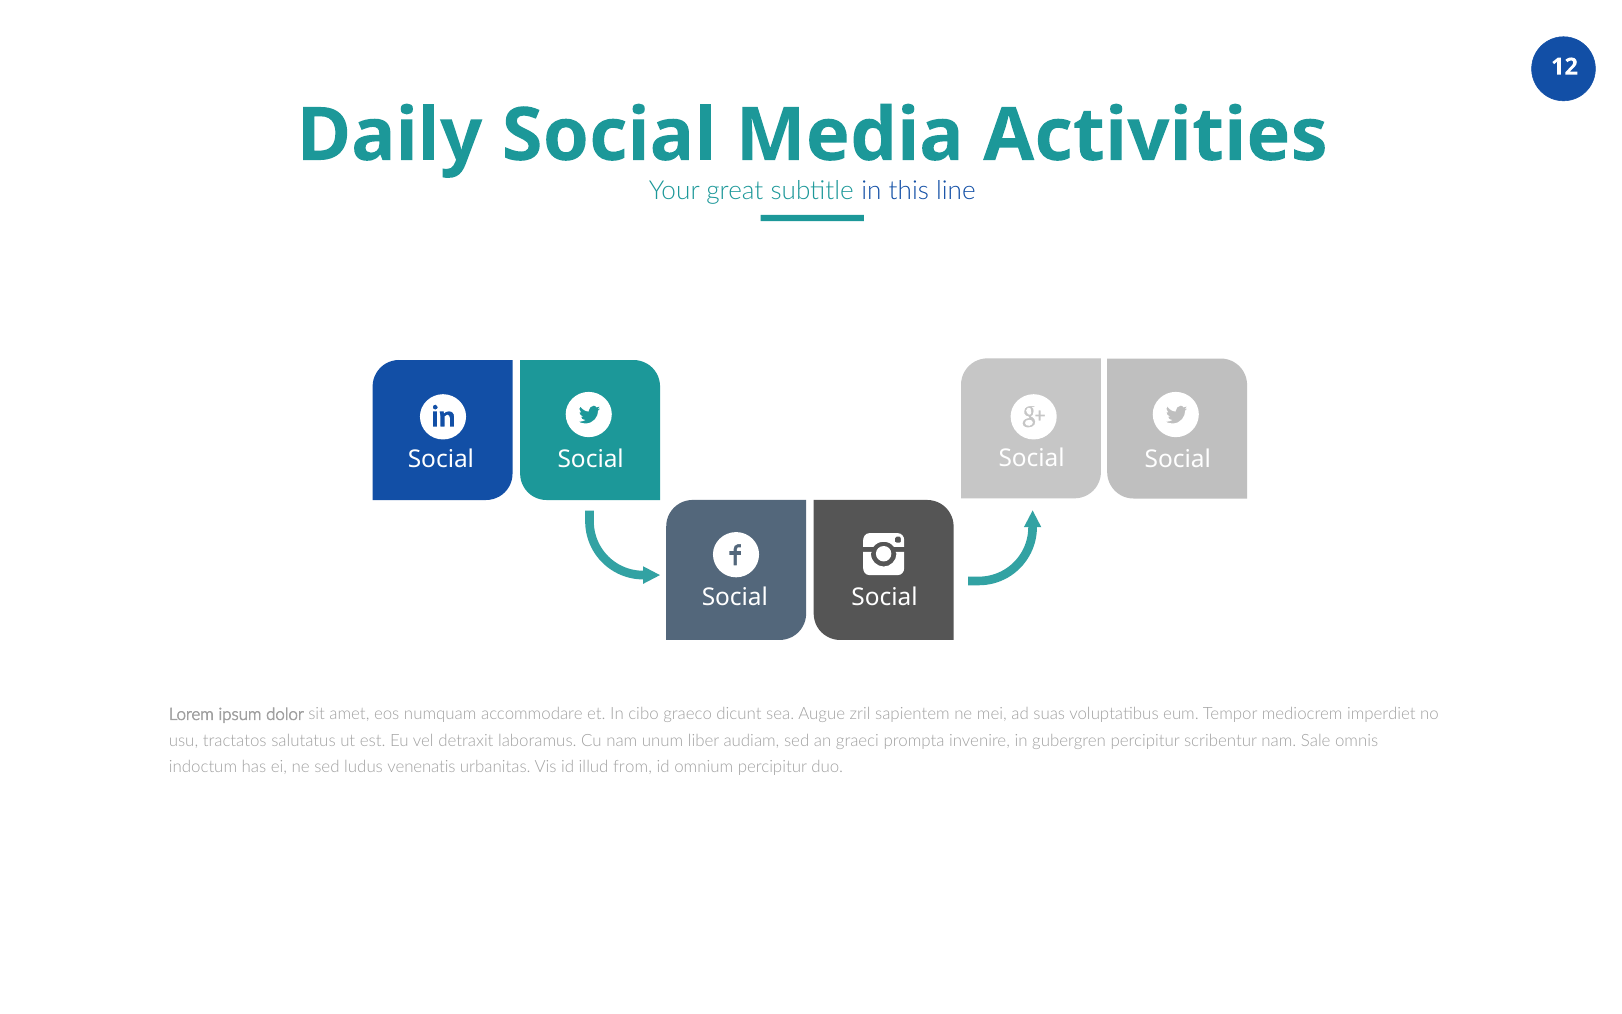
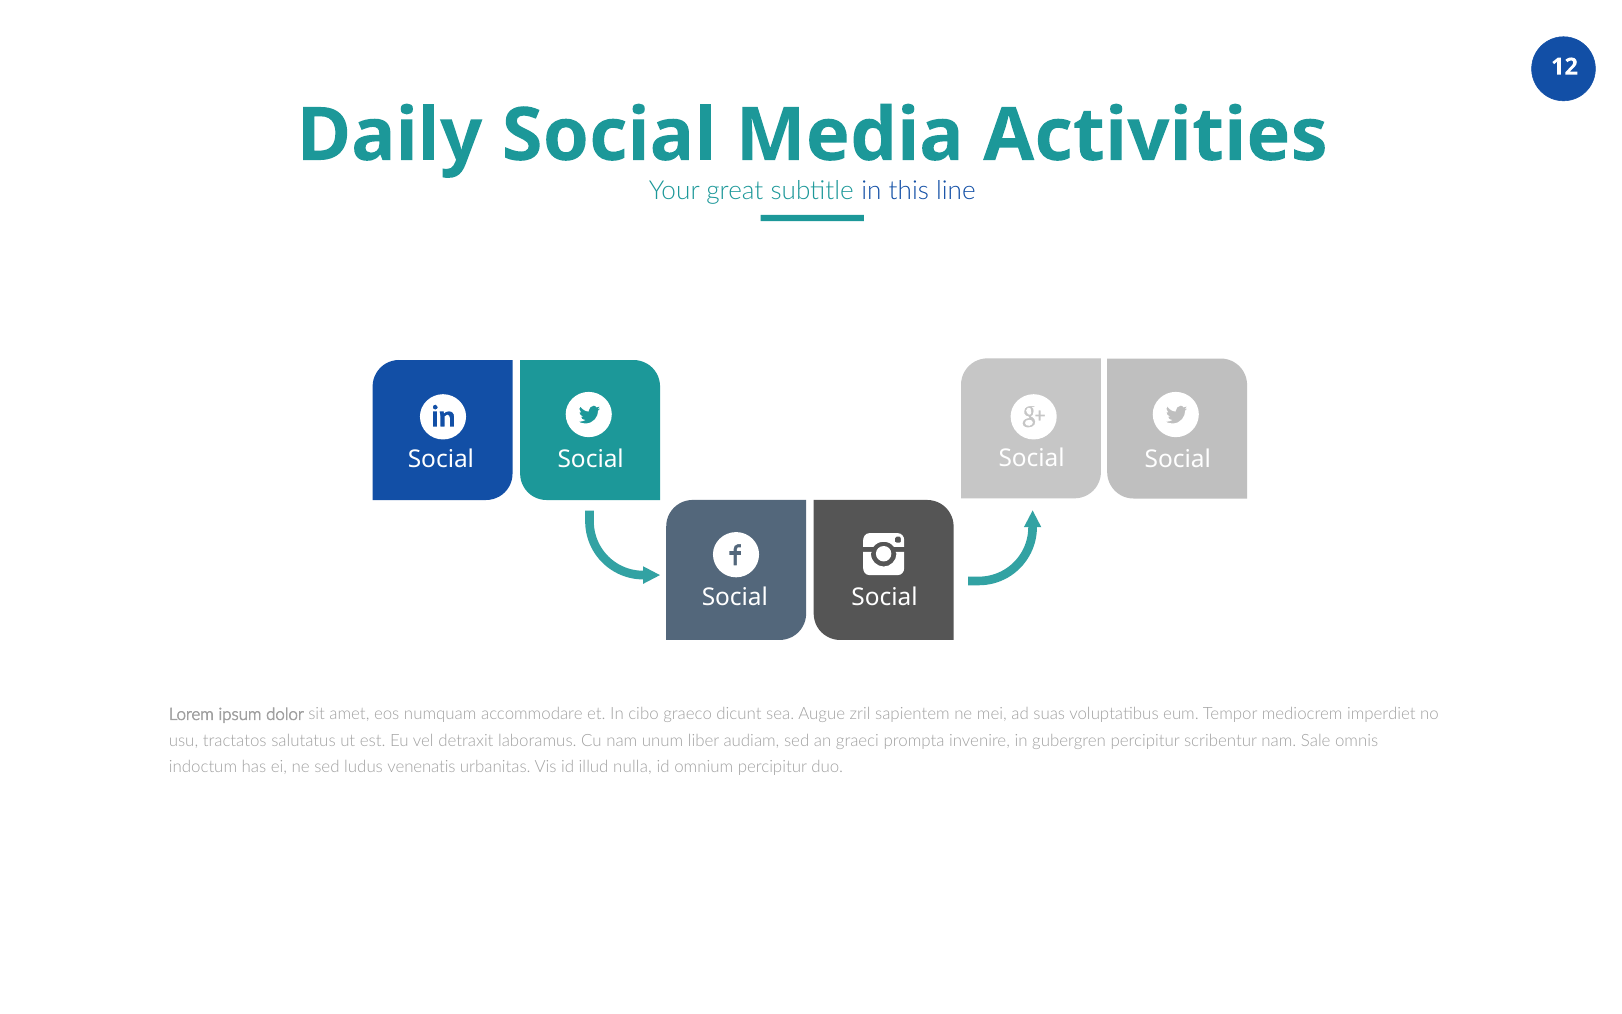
from: from -> nulla (633, 767)
